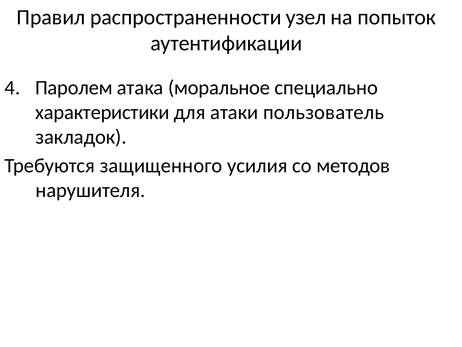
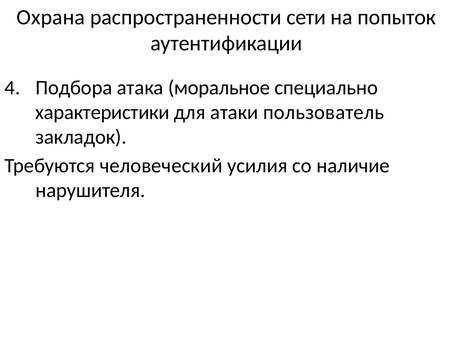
Правил: Правил -> Охрана (51, 17)
узел: узел -> сети (306, 17)
Паролем: Паролем -> Подбора (74, 87)
защищенного: защищенного -> человеческий (161, 166)
методов: методов -> наличие (353, 166)
